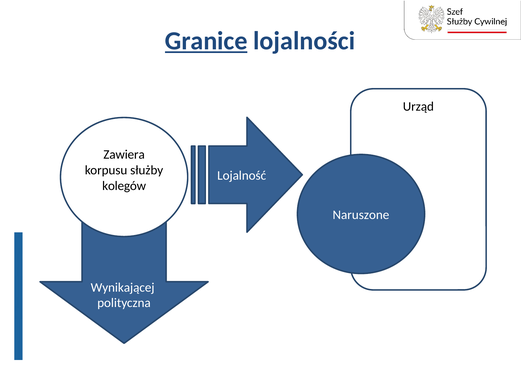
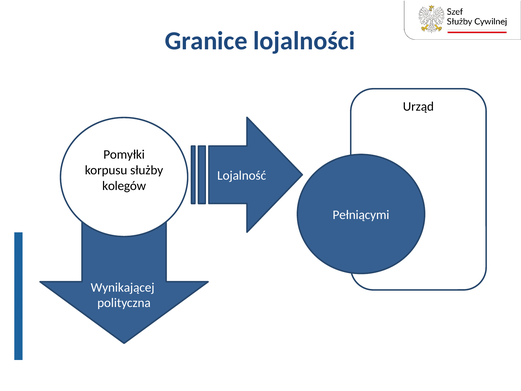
Granice underline: present -> none (206, 41)
Zawiera: Zawiera -> Pomyłki (124, 154)
Naruszone: Naruszone -> Pełniącymi (361, 215)
